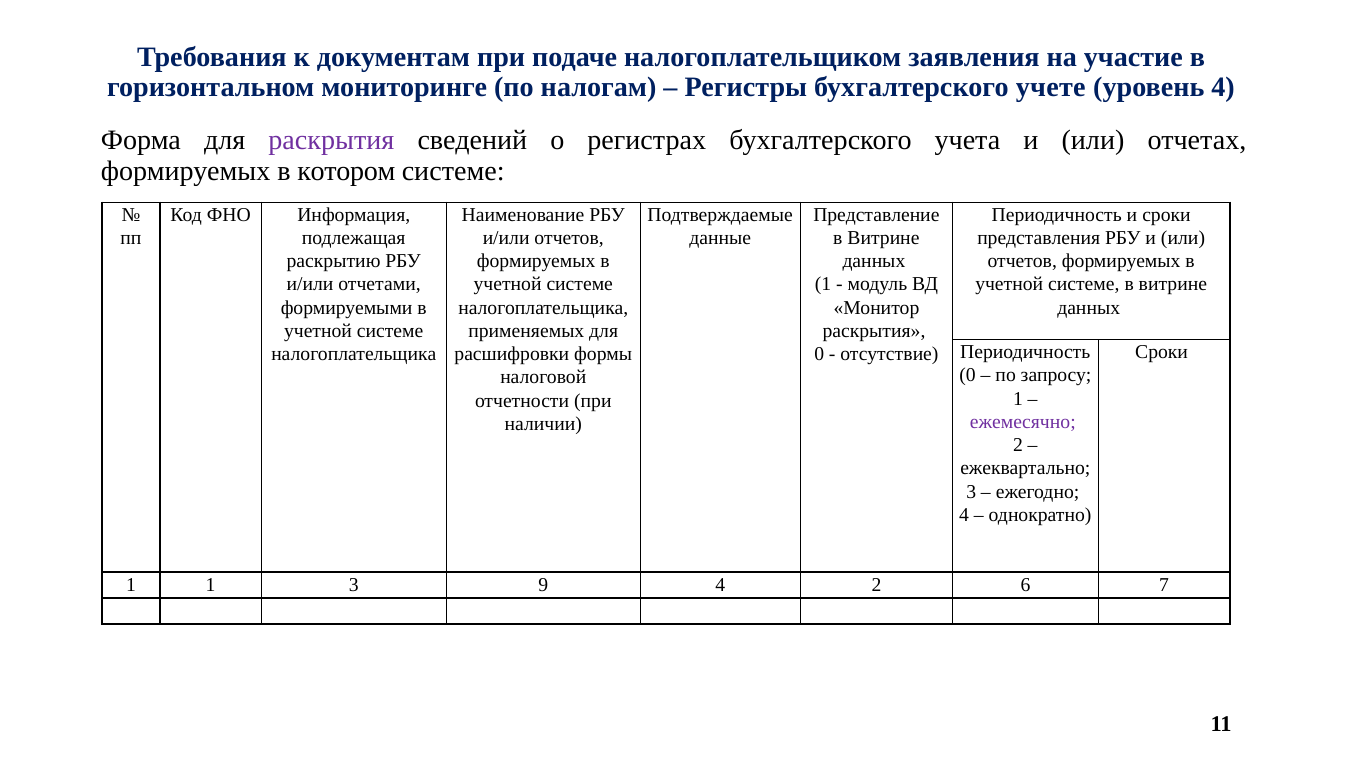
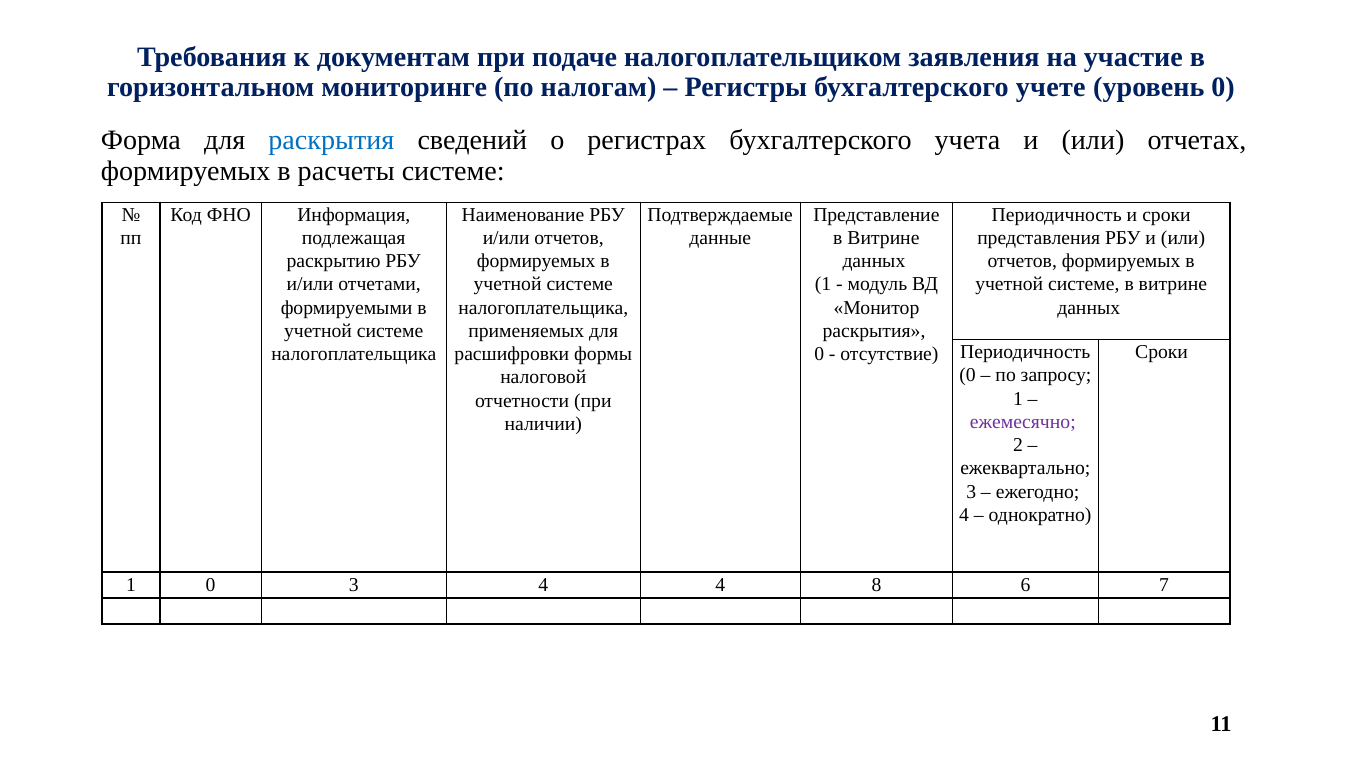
уровень 4: 4 -> 0 (1223, 87)
раскрытия colour: purple -> blue (331, 141)
котором: котором -> расчеты (346, 171)
1 1: 1 -> 0 (211, 585)
3 9: 9 -> 4 (543, 585)
4 2: 2 -> 8 (876, 585)
